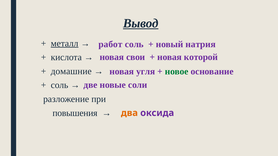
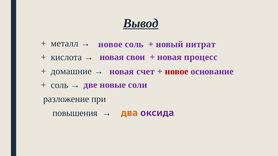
металл underline: present -> none (65, 43)
работ: работ -> новое (110, 44)
натрия: натрия -> нитрат (201, 44)
которой: которой -> процесс (201, 57)
угля: угля -> счет (146, 72)
новое colour: green -> red (177, 72)
